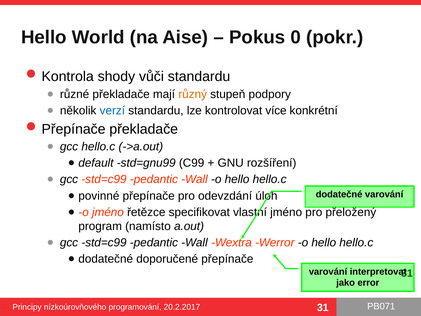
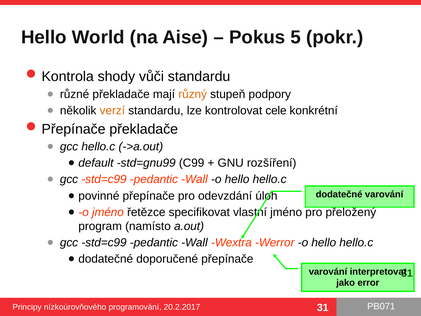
0: 0 -> 5 (296, 37)
verzí colour: blue -> orange (112, 111)
více: více -> cele (276, 111)
